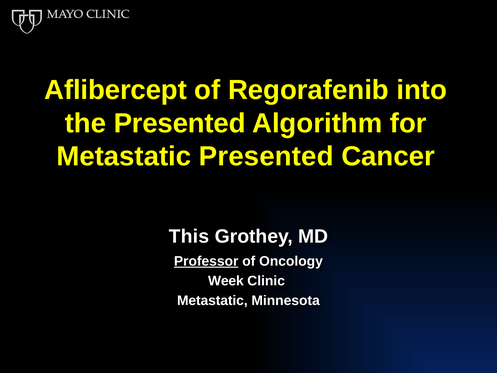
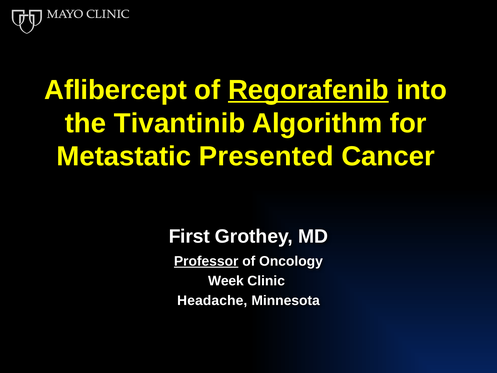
Regorafenib underline: none -> present (308, 90)
the Presented: Presented -> Tivantinib (180, 123)
This: This -> First (189, 236)
Metastatic: Metastatic -> Headache (212, 300)
